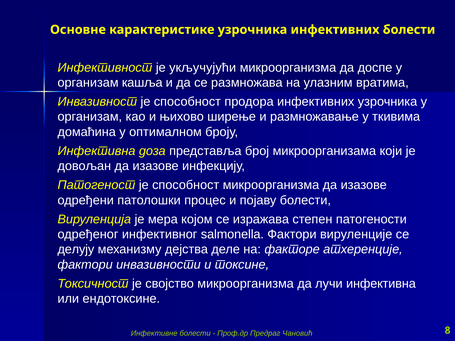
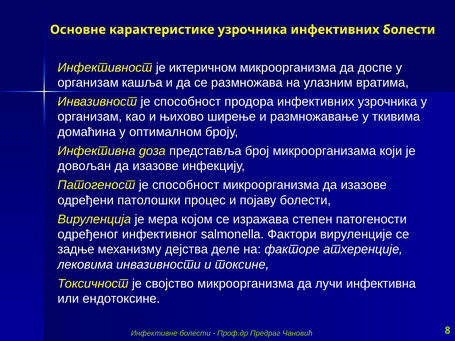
укључујући: укључујући -> иктеричном (203, 68)
делују: делују -> задње (76, 250)
фактори: фактори -> лековима (85, 265)
